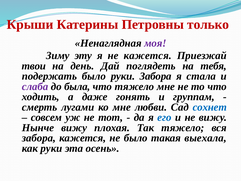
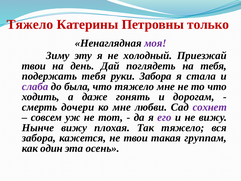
Крыши: Крыши -> Тяжело (30, 24)
не кажется: кажется -> холодный (148, 56)
подержать было: было -> тебя (94, 76)
группам: группам -> дорогам (194, 97)
лугами: лугами -> дочери (78, 107)
сохнет colour: blue -> purple (210, 107)
его colour: blue -> purple (164, 117)
не было: было -> твои (136, 138)
выехала: выехала -> группам (206, 138)
как руки: руки -> один (51, 148)
